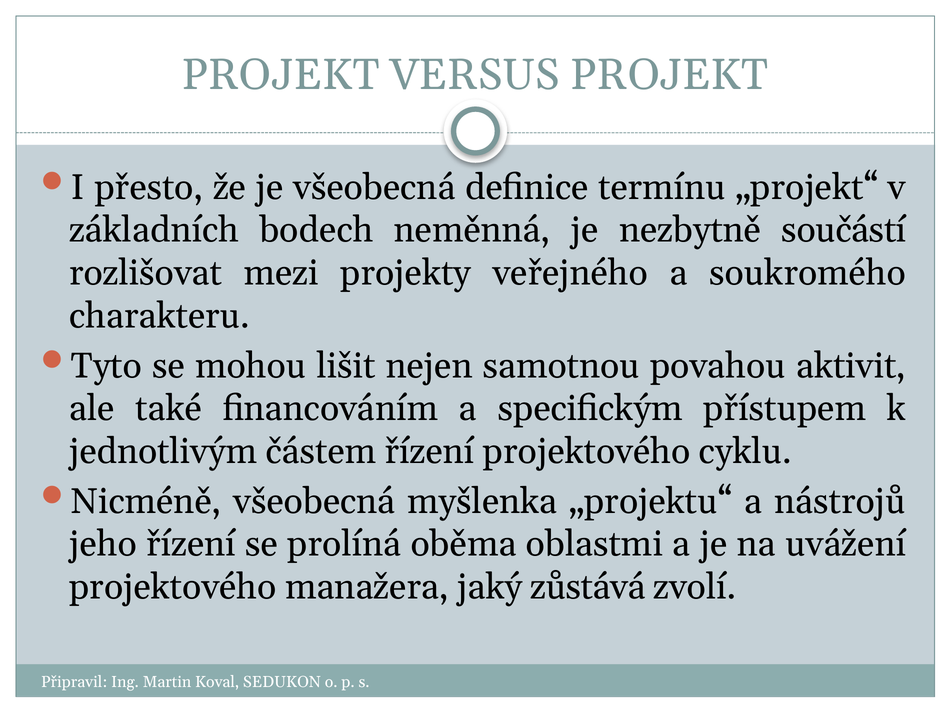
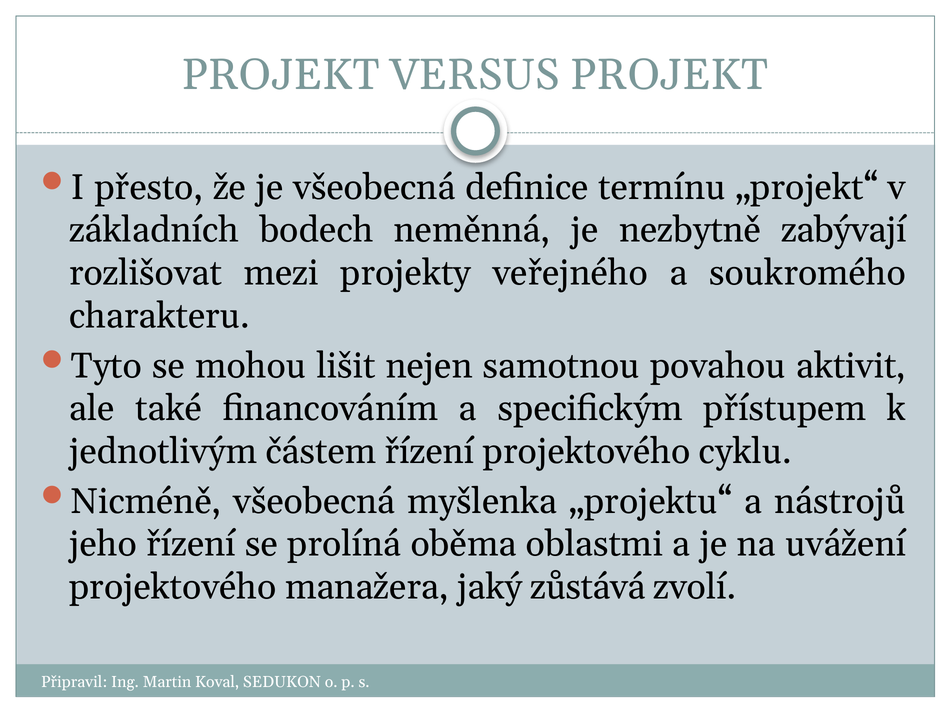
součástí: součástí -> zabývají (844, 230)
